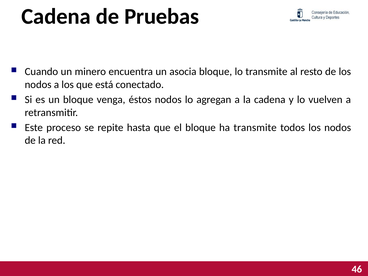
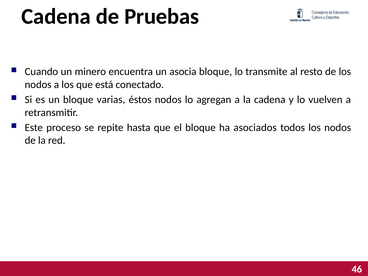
venga: venga -> varias (111, 100)
ha transmite: transmite -> asociados (255, 127)
